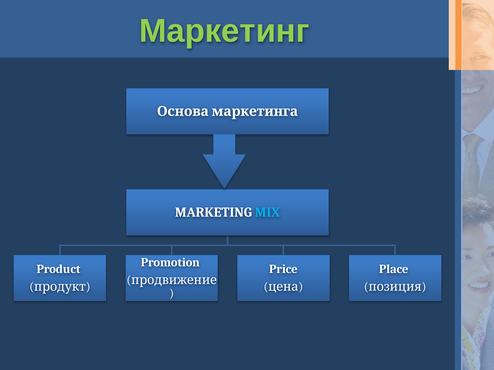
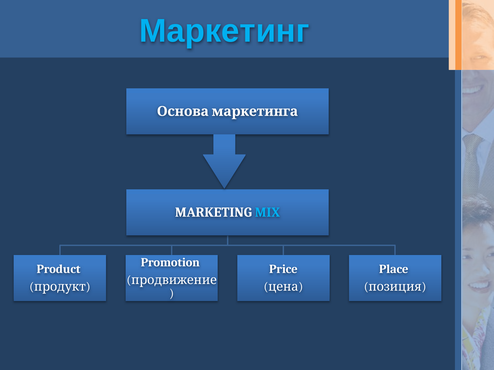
Маркетинг colour: light green -> light blue (224, 31)
